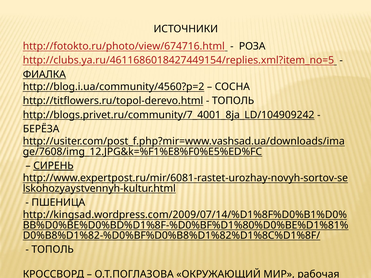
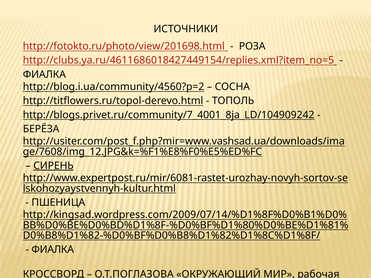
http://fotokto.ru/photo/view/674716.html: http://fotokto.ru/photo/view/674716.html -> http://fotokto.ru/photo/view/201698.html (124, 46)
ФИАЛКА underline: present -> none (44, 74)
ТОПОЛЬ: ТОПОЛЬ -> ФИАЛКА (53, 250)
